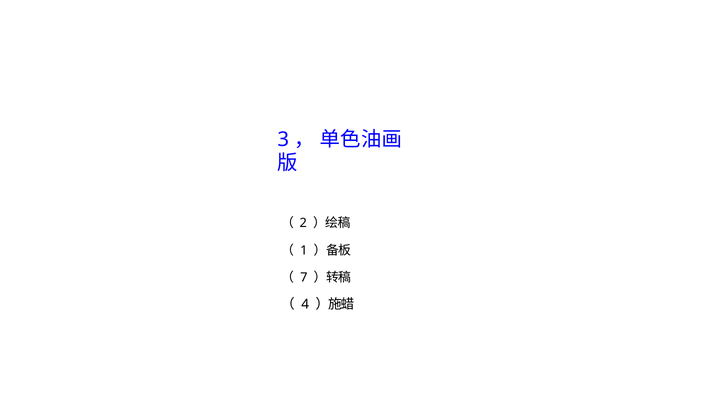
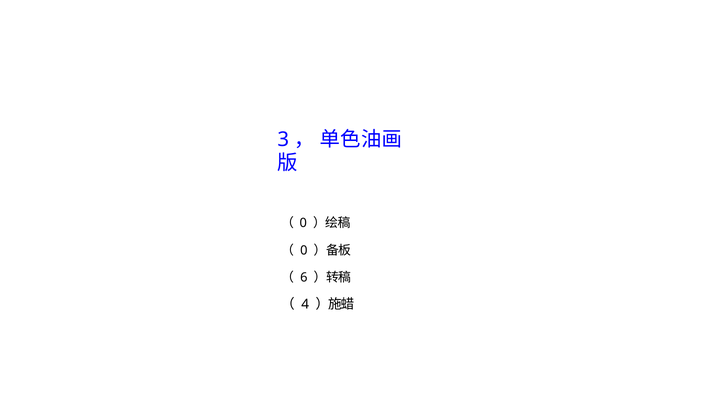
2: 2 -> 0 (303, 223)
1: 1 -> 0 (304, 250)
7: 7 -> 6 (304, 278)
